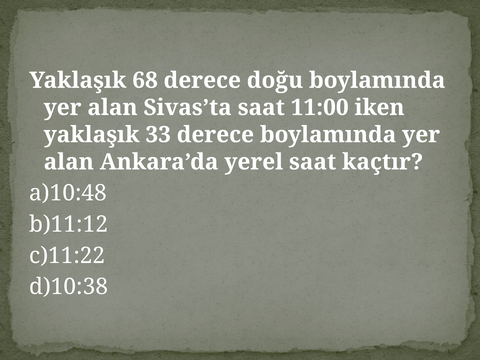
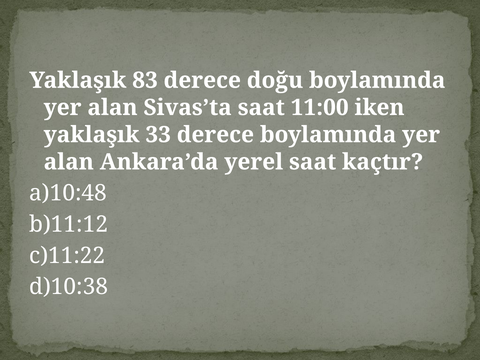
68: 68 -> 83 (145, 80)
